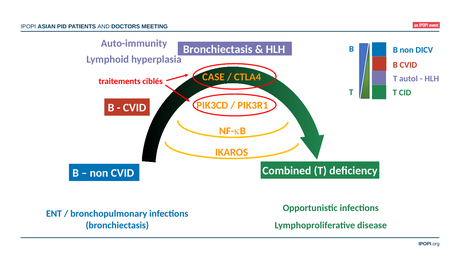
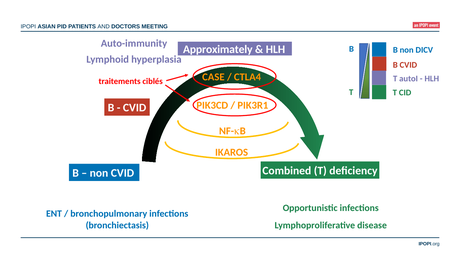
Bronchiectasis: Bronchiectasis -> Approximately (218, 49)
